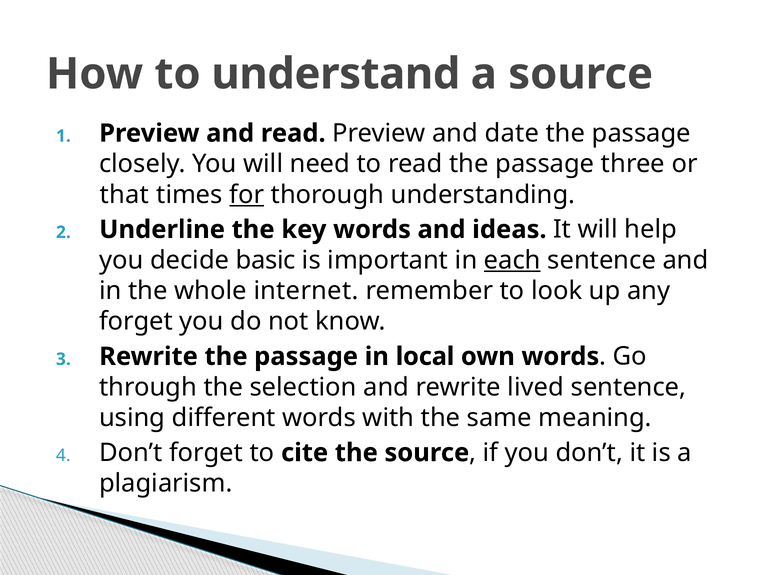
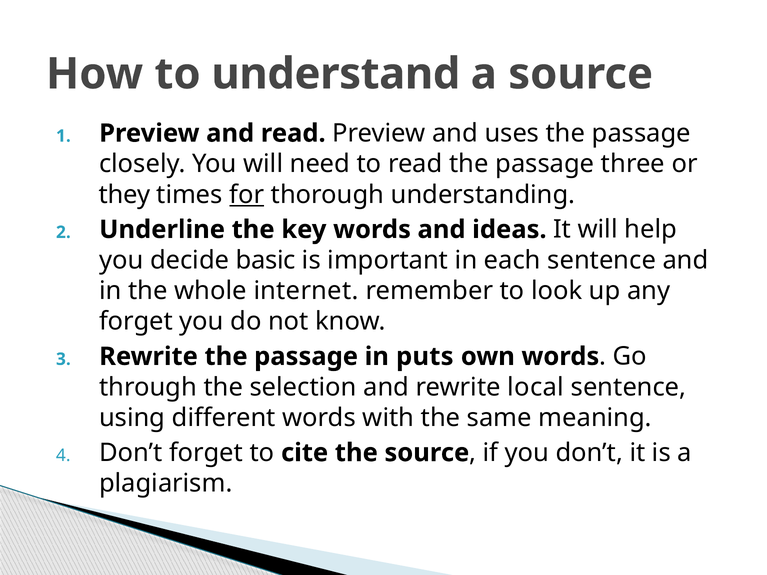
date: date -> uses (512, 133)
that: that -> they (125, 195)
each underline: present -> none (512, 260)
local: local -> puts (425, 357)
lived: lived -> local (536, 387)
